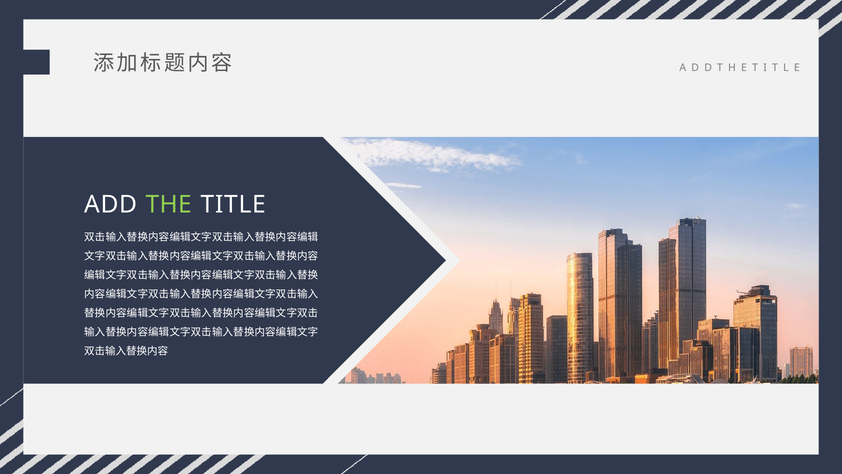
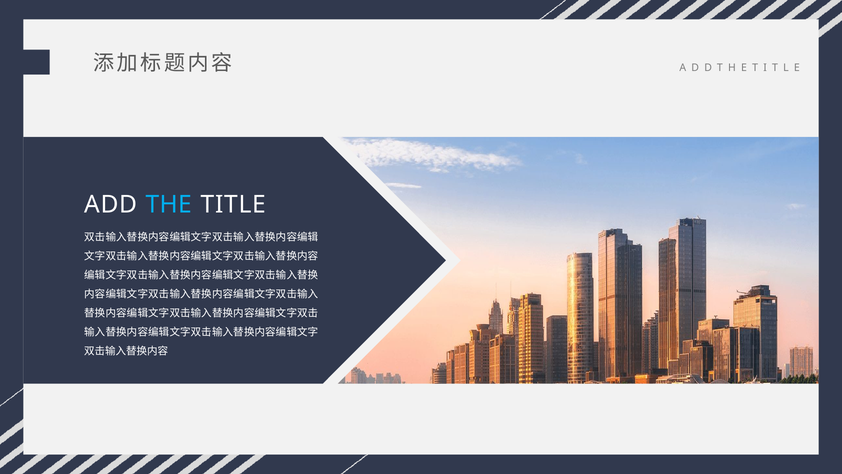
THE colour: light green -> light blue (169, 204)
